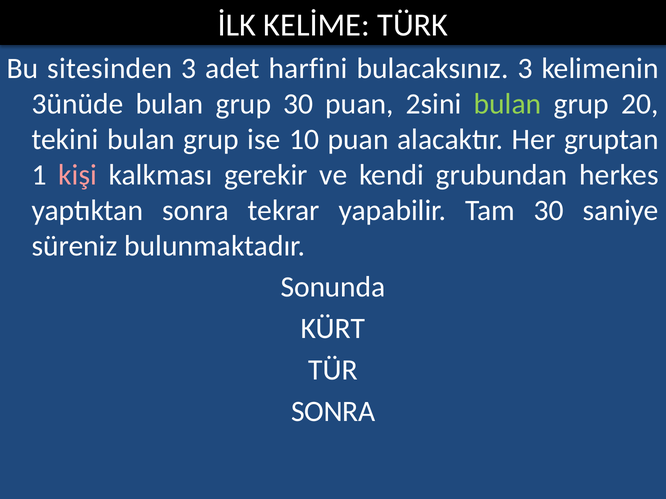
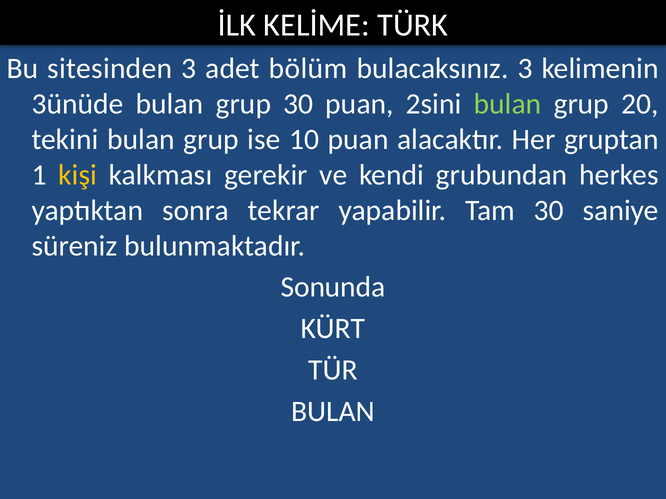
harfini: harfini -> bölüm (308, 68)
kişi colour: pink -> yellow (78, 175)
SONRA: SONRA -> BULAN (333, 412)
